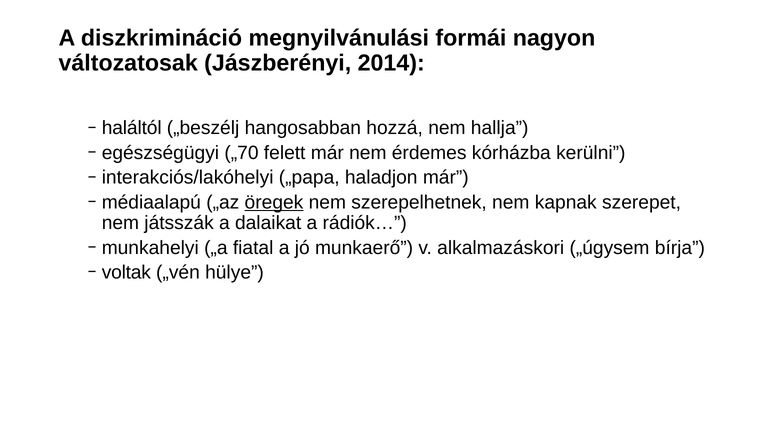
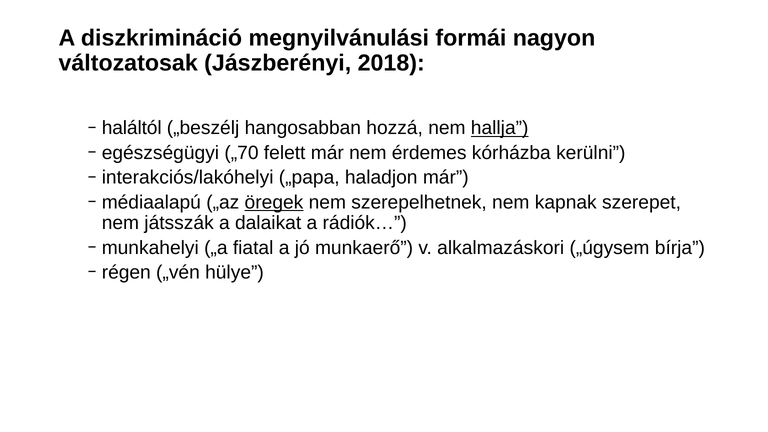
2014: 2014 -> 2018 (391, 63)
hallja underline: none -> present (500, 128)
voltak: voltak -> régen (126, 272)
